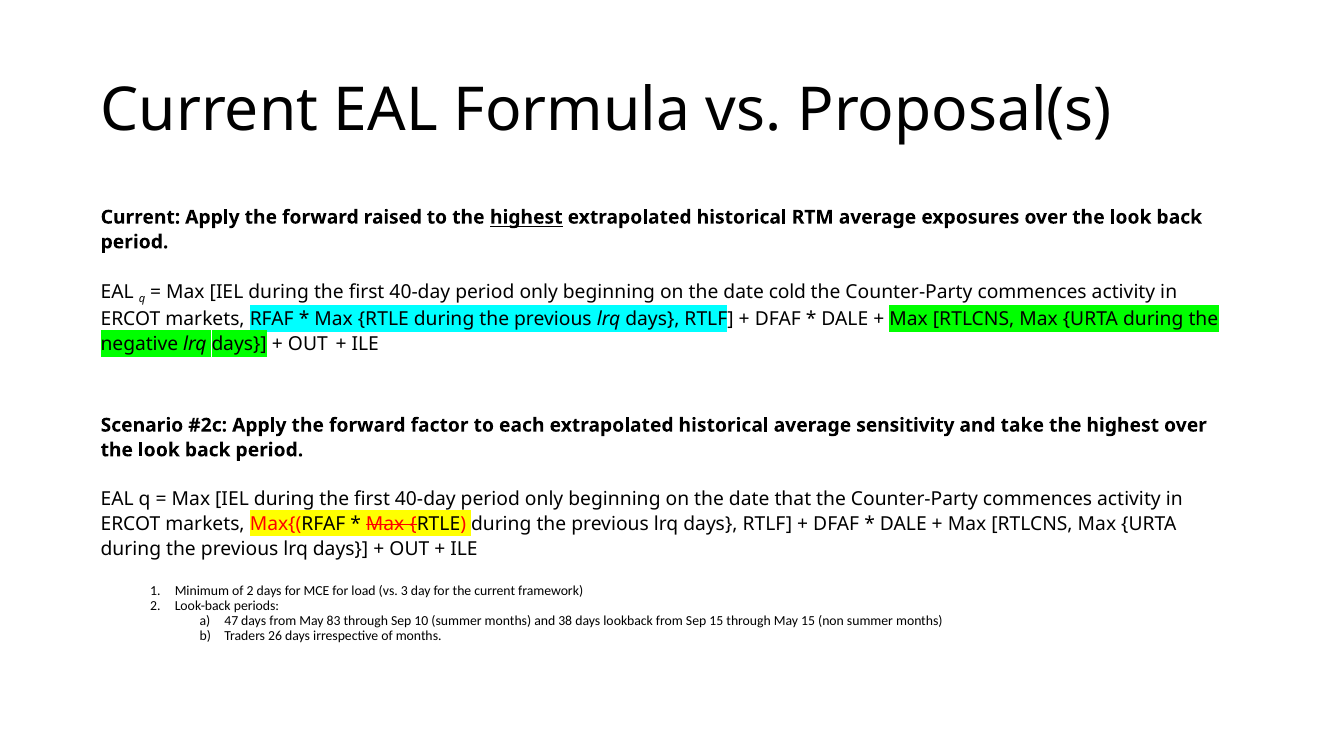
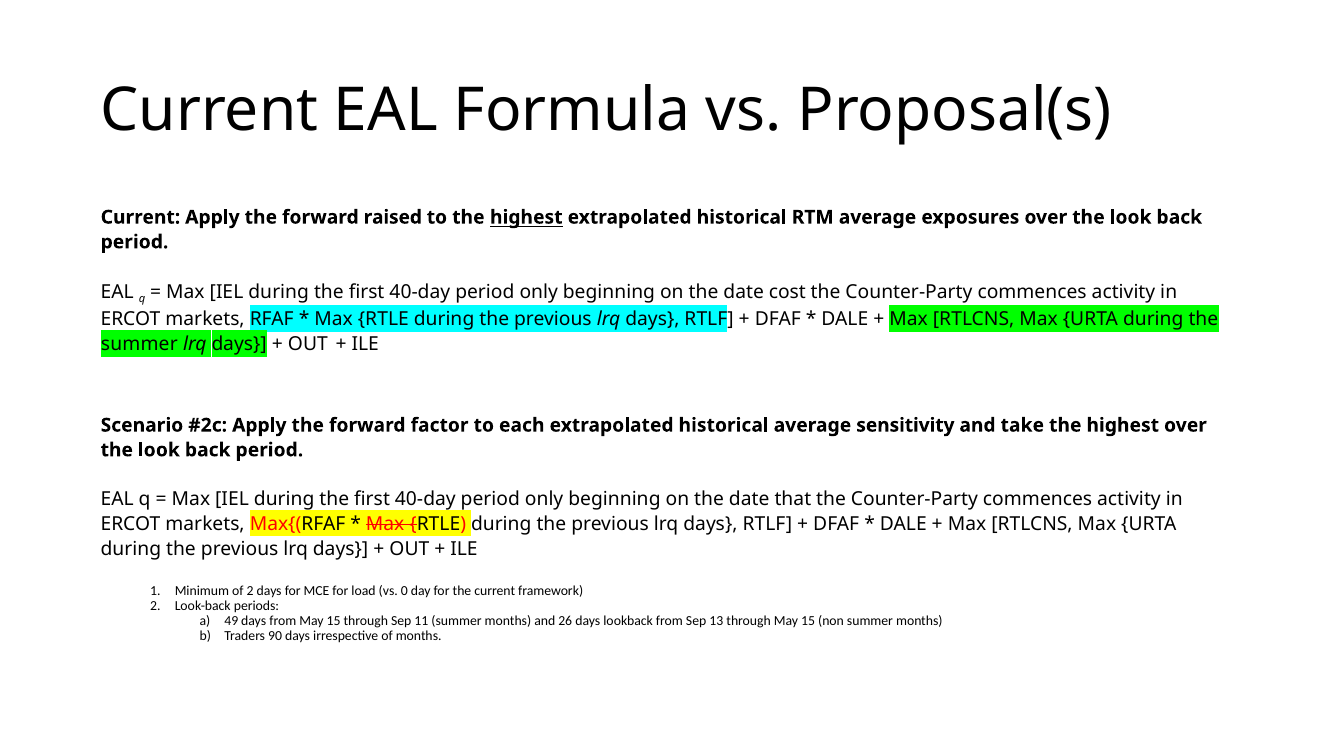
cold: cold -> cost (787, 291)
negative: negative -> summer (139, 344)
3: 3 -> 0 (404, 591)
47: 47 -> 49 (231, 621)
from May 83: 83 -> 15 (334, 621)
10: 10 -> 11 (421, 621)
38: 38 -> 26 (565, 621)
Sep 15: 15 -> 13 (716, 621)
26: 26 -> 90 (275, 635)
